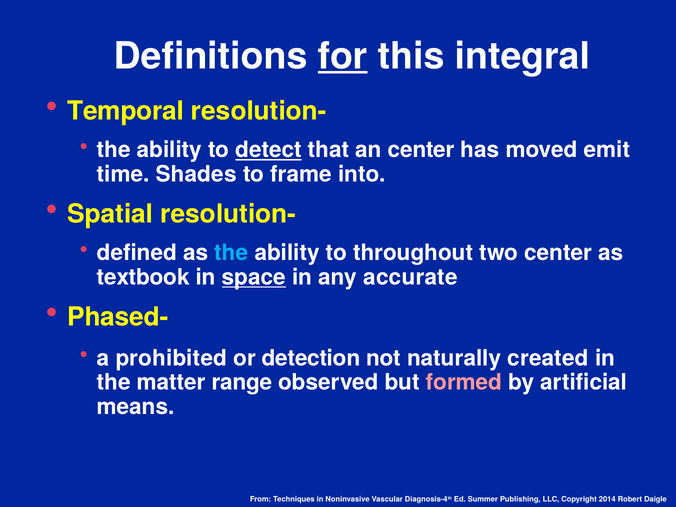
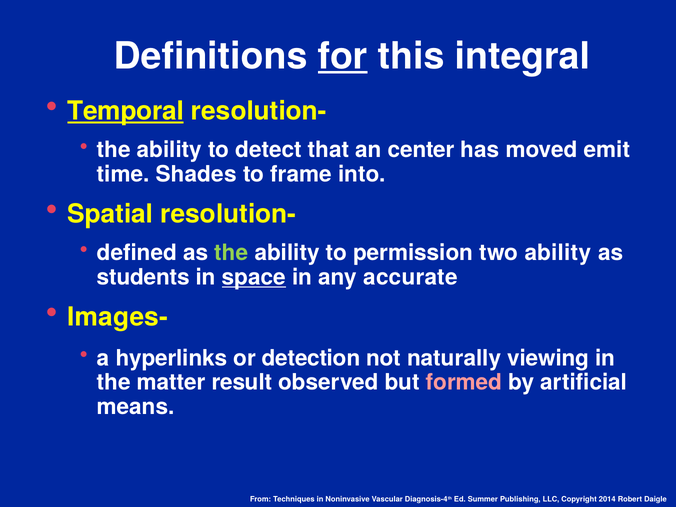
Temporal underline: none -> present (126, 111)
detect underline: present -> none (269, 150)
the colour: light blue -> light green (231, 253)
throughout: throughout -> permission (413, 253)
two center: center -> ability (558, 253)
textbook: textbook -> students (143, 277)
Phased-: Phased- -> Images- (118, 317)
prohibited: prohibited -> hyperlinks (171, 358)
created: created -> viewing (548, 358)
range: range -> result (242, 383)
